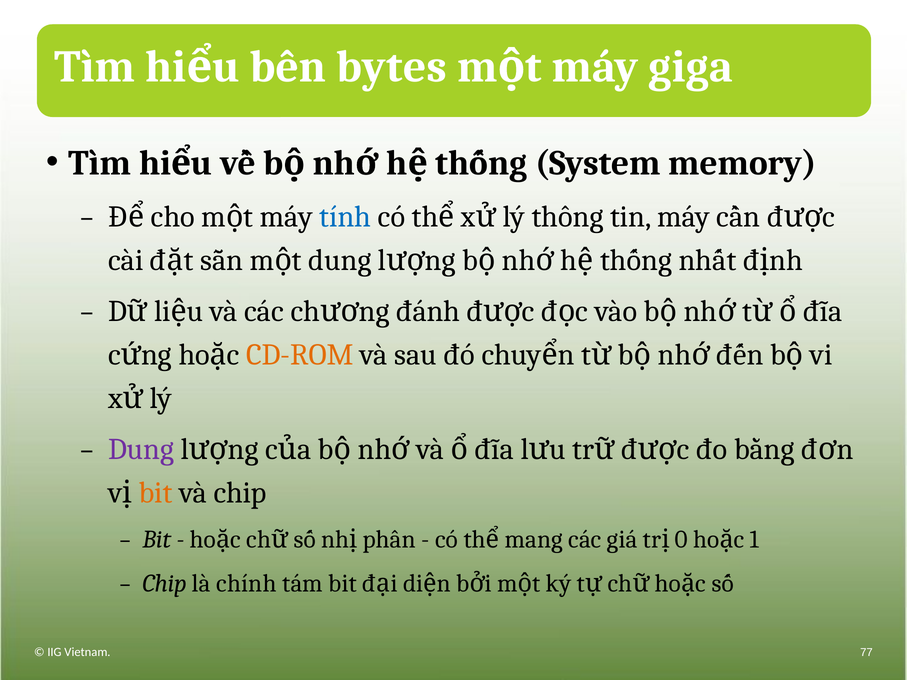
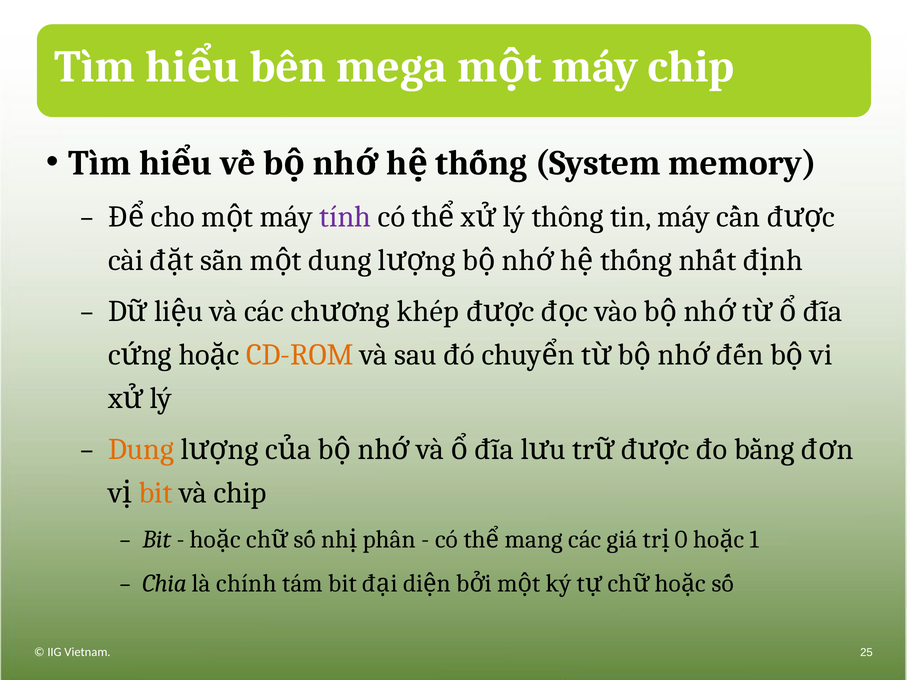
bytes: bytes -> mega (392, 67)
máy giga: giga -> chip (691, 67)
tính colour: blue -> purple (345, 217)
đánh: đánh -> khép (428, 311)
Dung colour: purple -> orange (141, 450)
Chip: Chip -> Chia (165, 583)
77: 77 -> 25 (866, 653)
